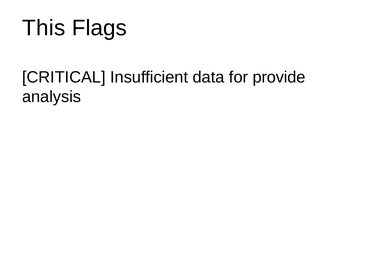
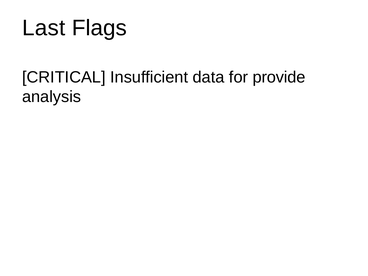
This: This -> Last (44, 28)
